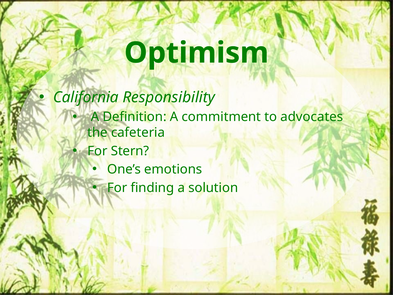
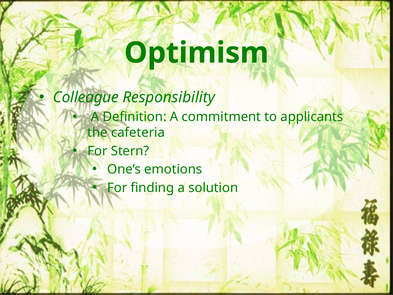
California: California -> Colleague (86, 97)
advocates: advocates -> applicants (312, 117)
